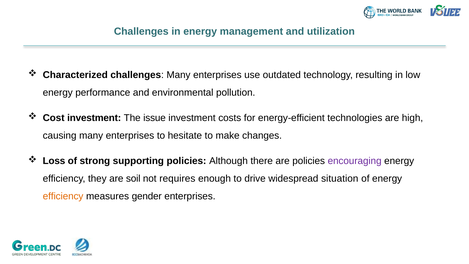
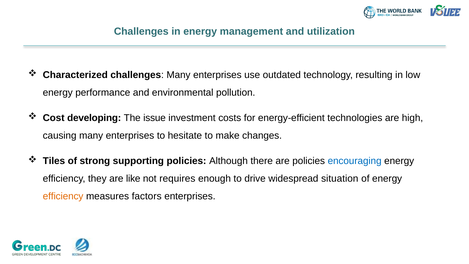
Cost investment: investment -> developing (94, 118)
Loss: Loss -> Tiles (54, 161)
encouraging colour: purple -> blue (355, 161)
soil: soil -> like (133, 179)
gender: gender -> factors (147, 196)
